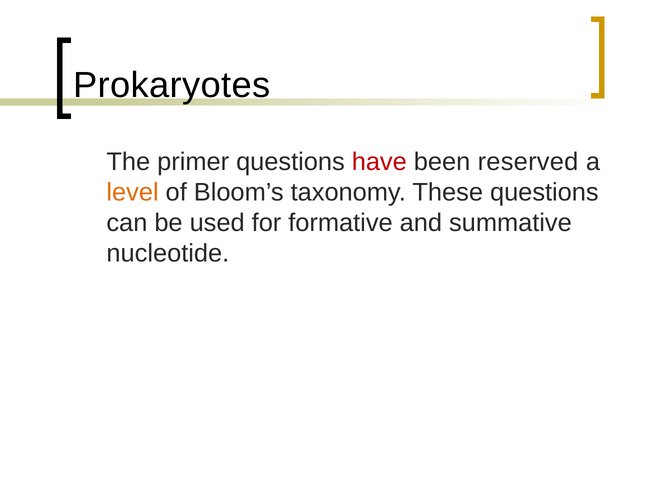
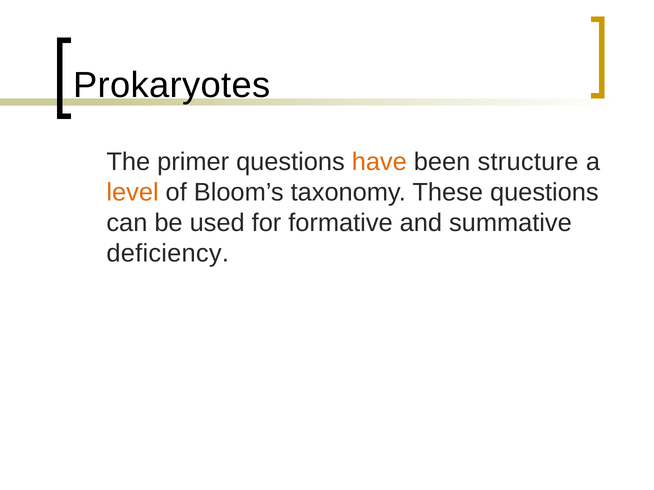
have colour: red -> orange (379, 162)
reserved: reserved -> structure (528, 162)
nucleotide: nucleotide -> deficiency (168, 254)
